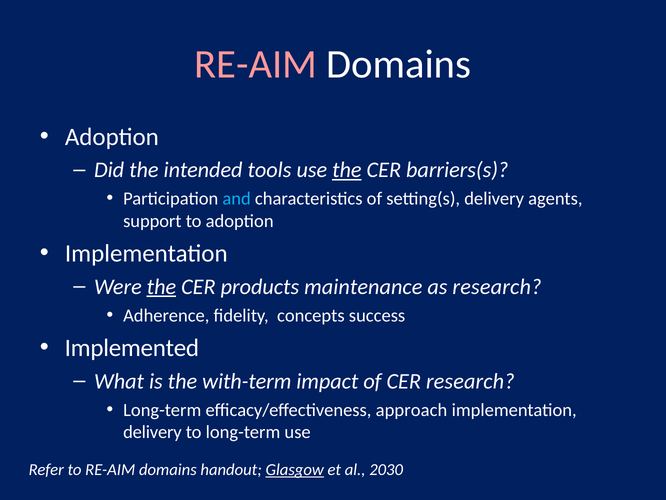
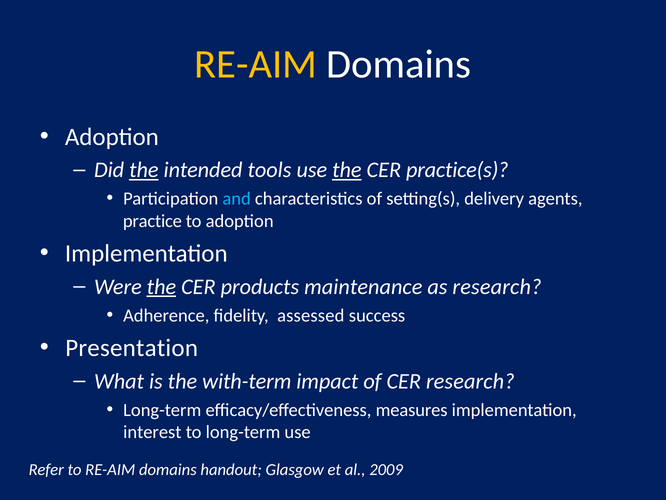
RE-AIM colour: pink -> yellow (256, 64)
the underline: none -> present (144, 170)
barriers(s: barriers(s -> practice(s (457, 170)
support: support -> practice (152, 221)
concepts: concepts -> assessed (311, 315)
Implemented: Implemented -> Presentation (132, 348)
approach: approach -> measures (412, 410)
delivery: delivery -> interest (152, 432)
Glasgow underline: present -> none (295, 470)
2030: 2030 -> 2009 (386, 470)
